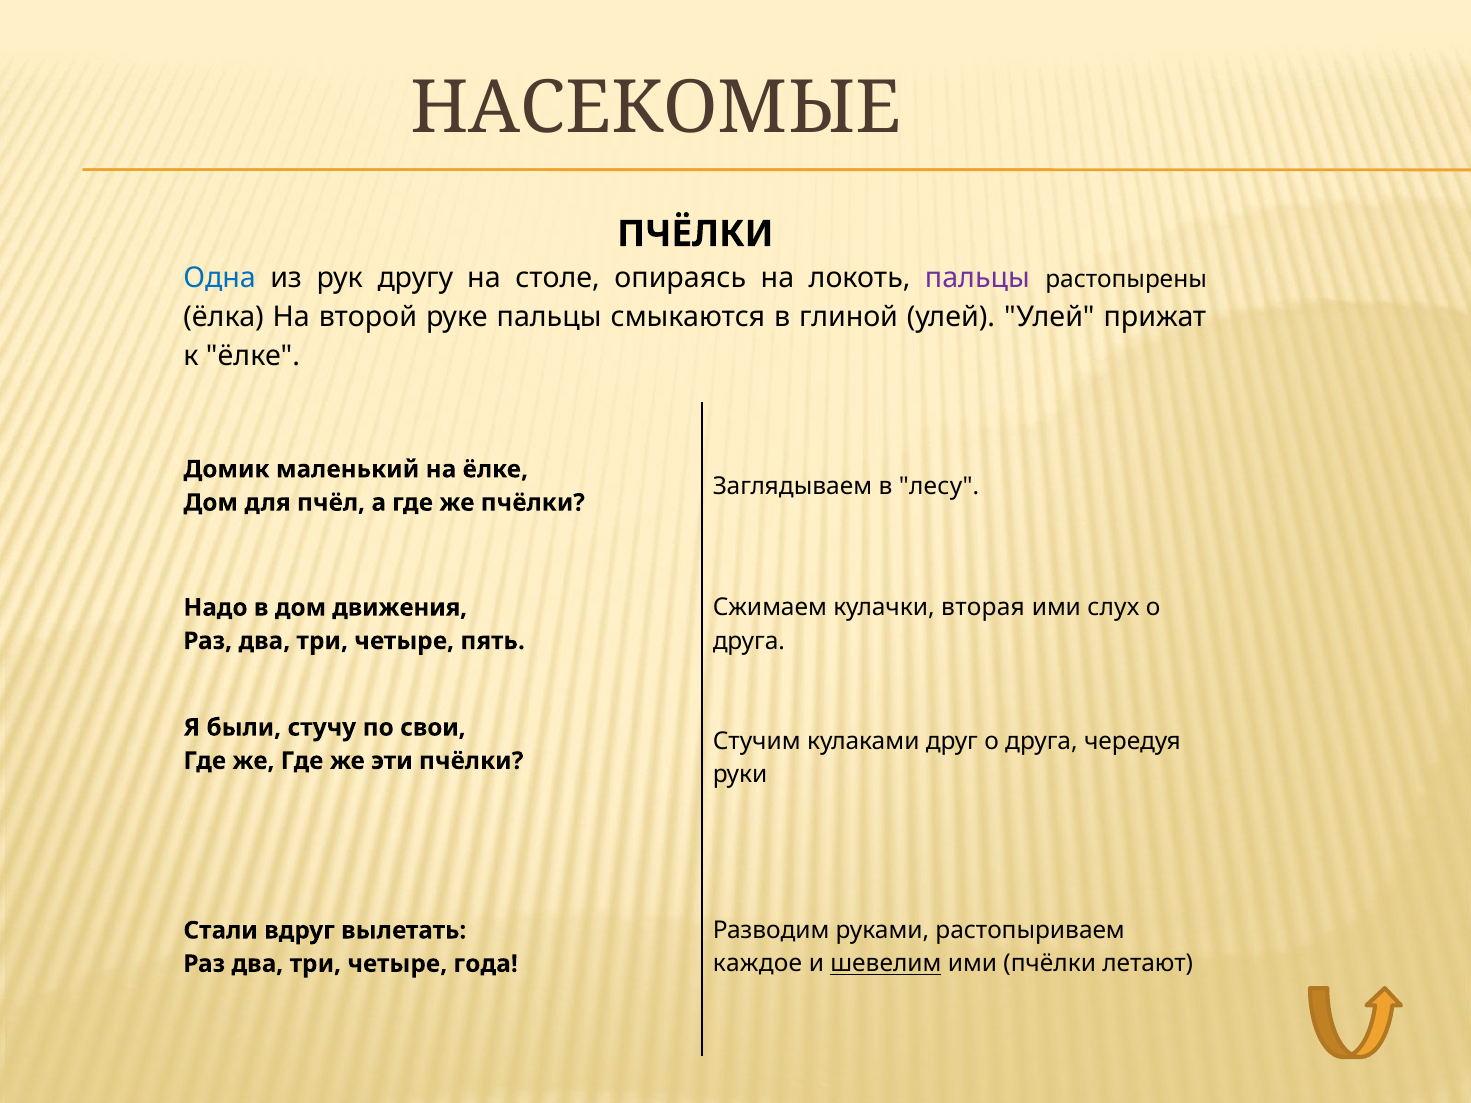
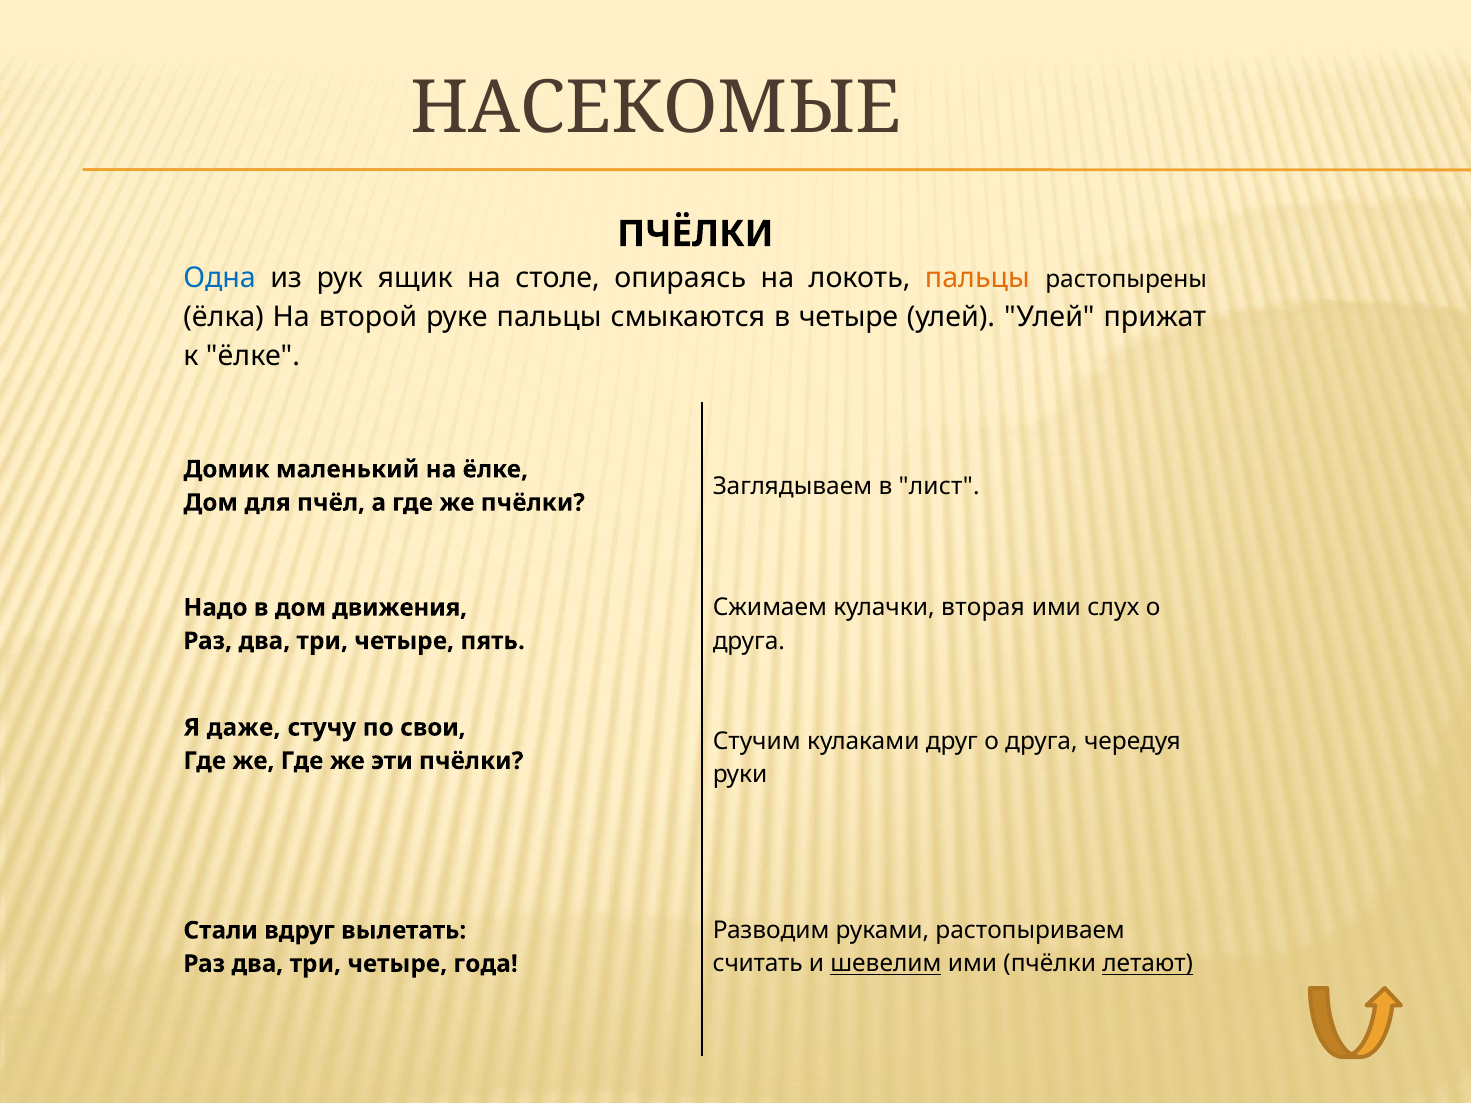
другу: другу -> ящик (415, 278)
пальцы colour: purple -> orange (977, 278)
в глиной: глиной -> четыре (849, 317)
лесу: лесу -> лист (939, 486)
были: были -> даже (244, 728)
каждое: каждое -> считать (758, 964)
летают underline: none -> present (1148, 964)
